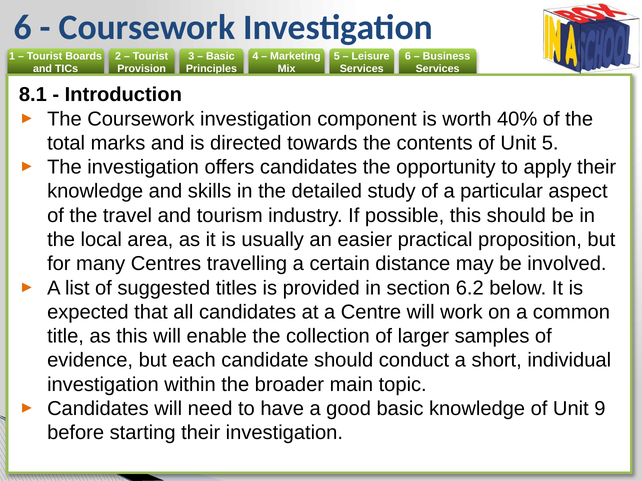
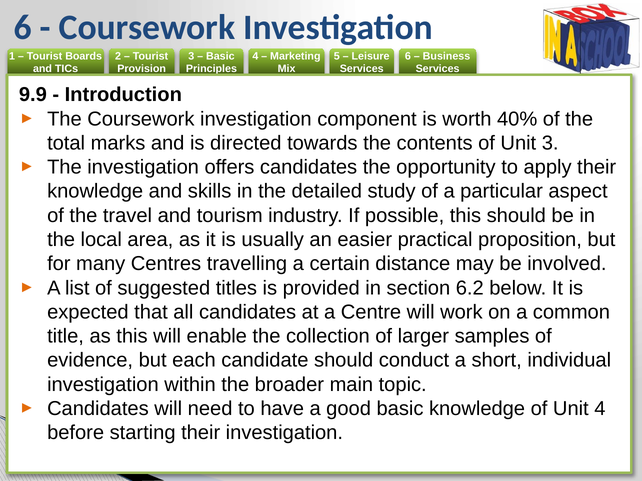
8.1: 8.1 -> 9.9 (33, 95)
Unit 5: 5 -> 3 (550, 143)
Unit 9: 9 -> 4 (600, 409)
